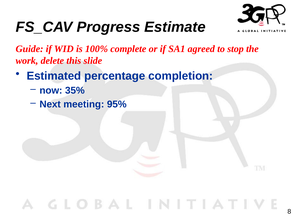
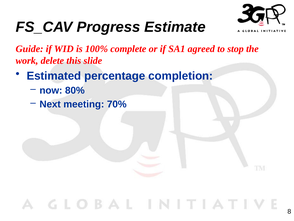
35%: 35% -> 80% (75, 90)
95%: 95% -> 70% (117, 104)
